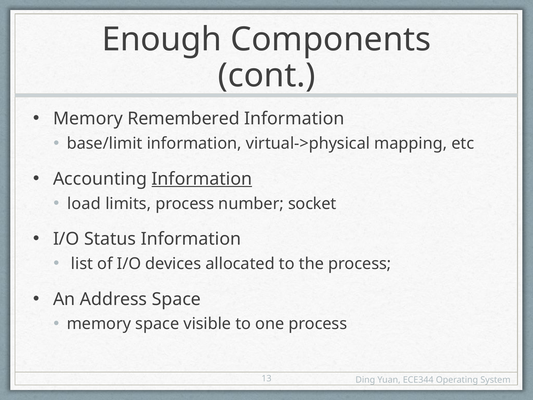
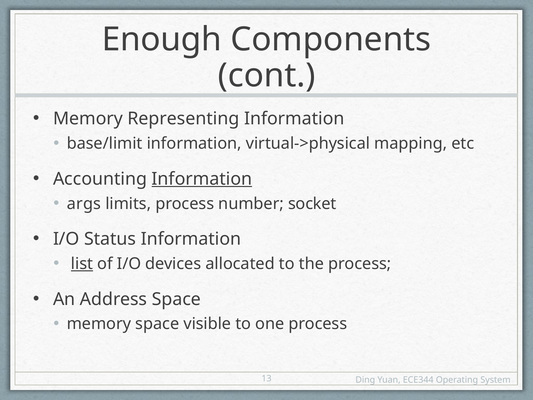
Remembered: Remembered -> Representing (183, 119)
load: load -> args (84, 204)
list underline: none -> present (82, 264)
